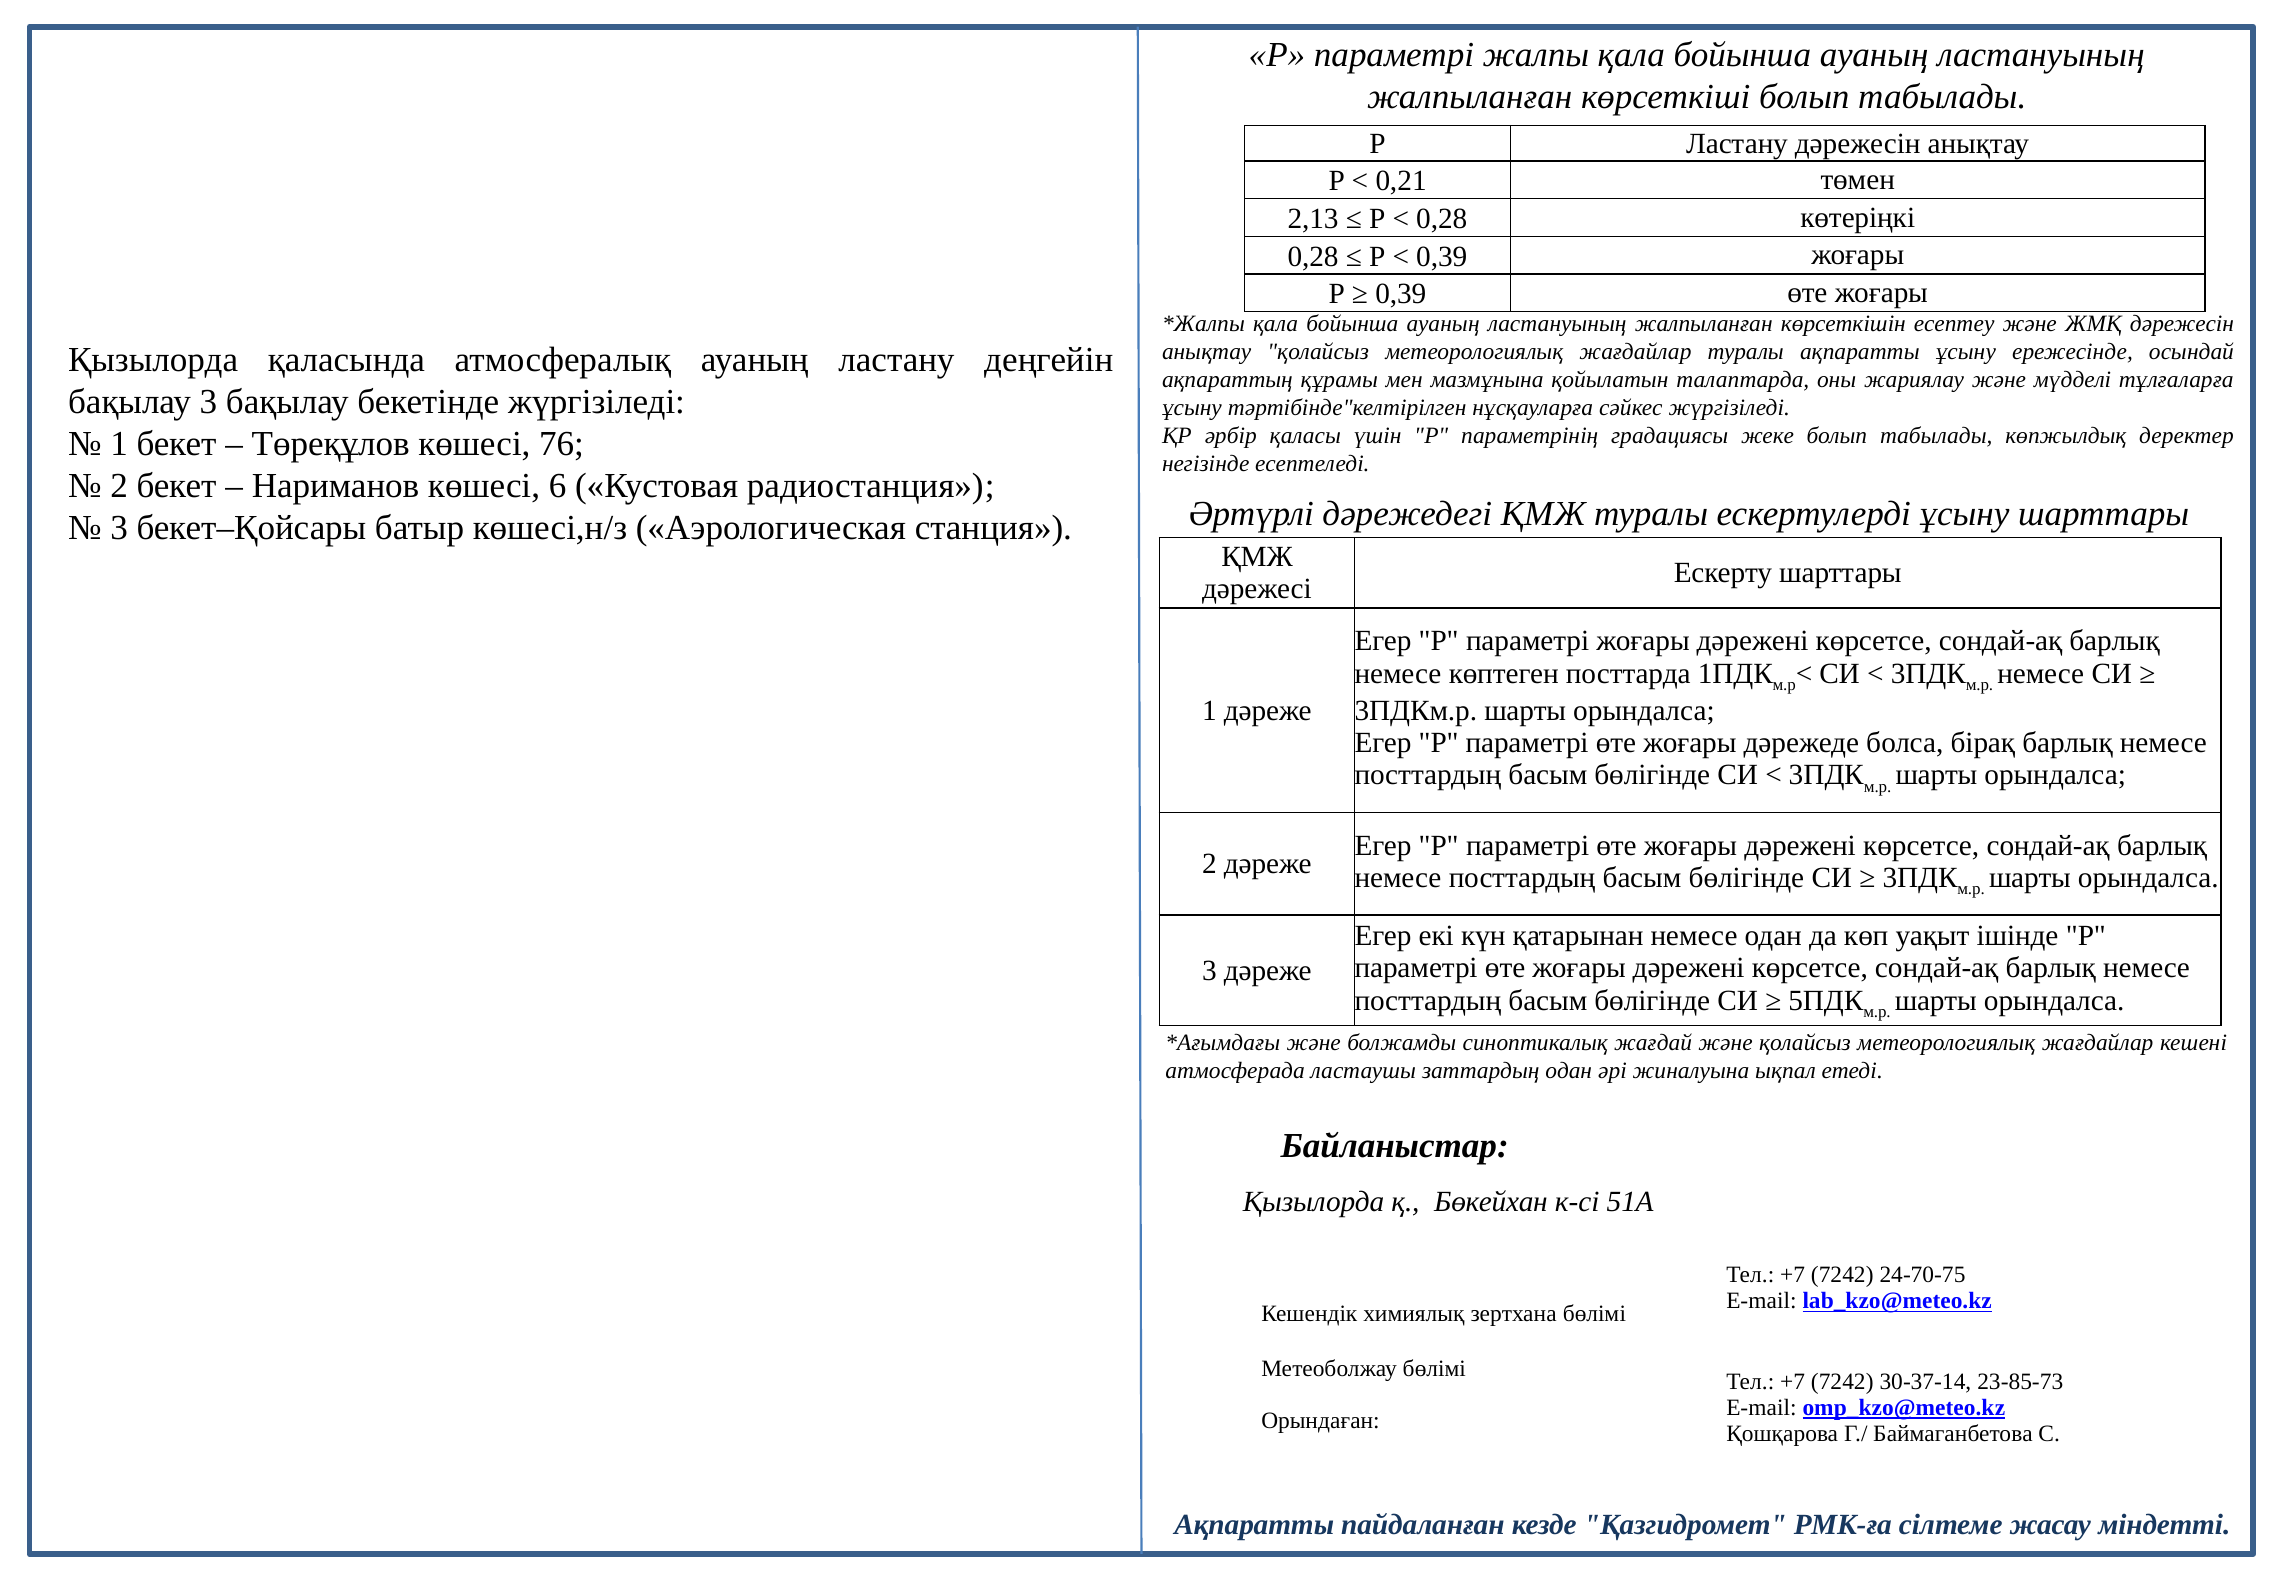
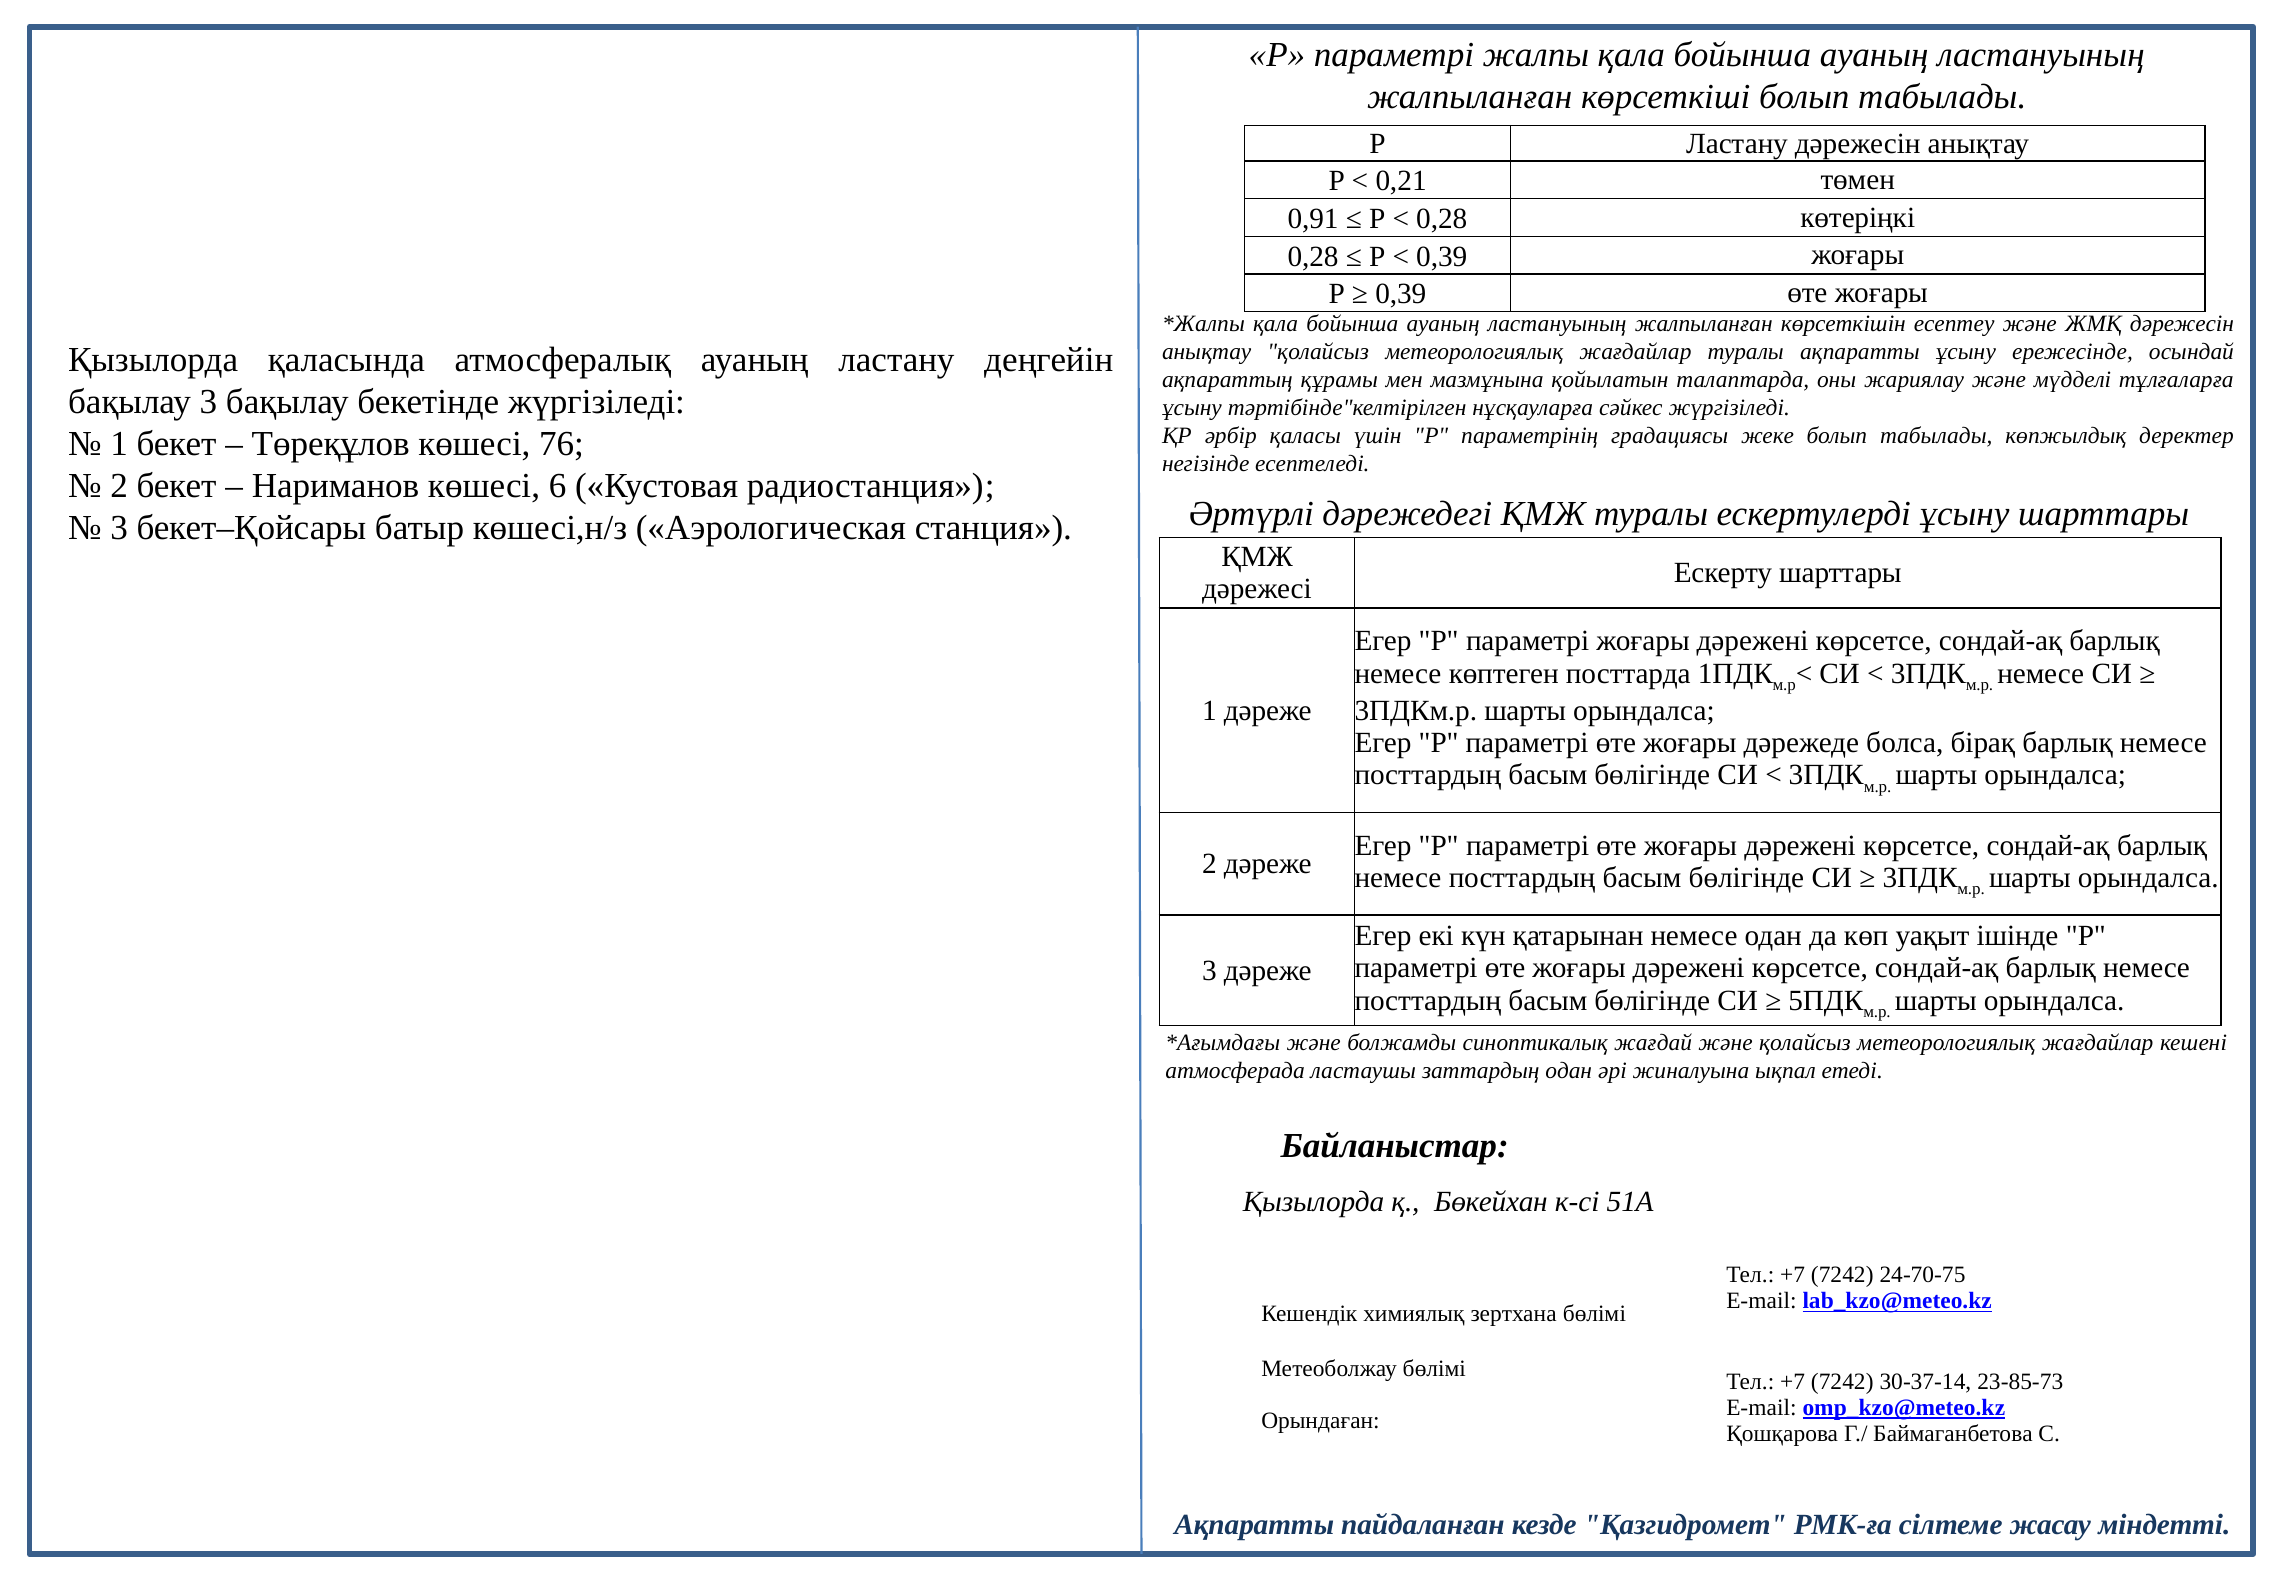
2,13: 2,13 -> 0,91 (1313, 219)
